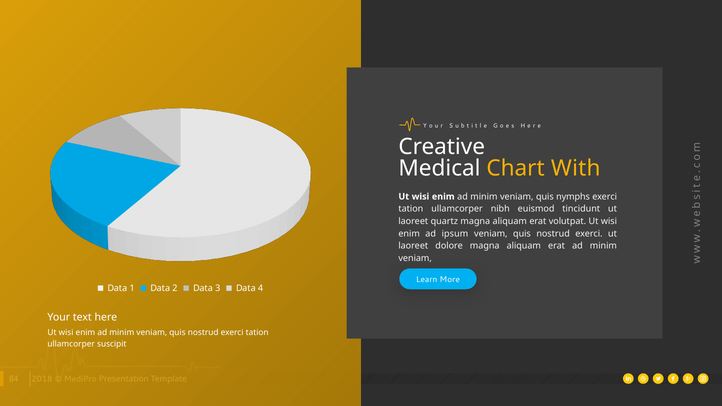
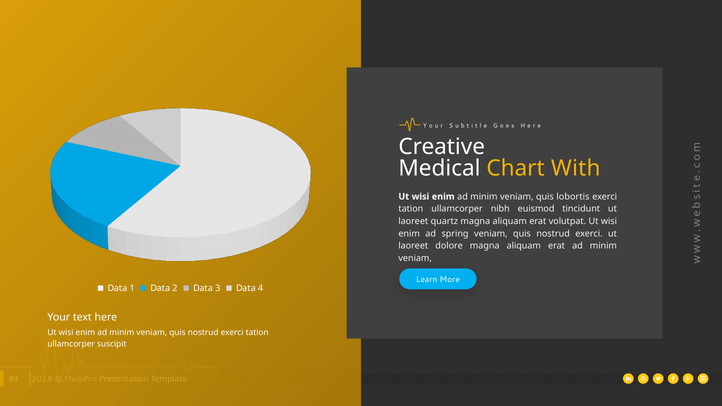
nymphs: nymphs -> lobortis (573, 197)
ipsum: ipsum -> spring (455, 234)
